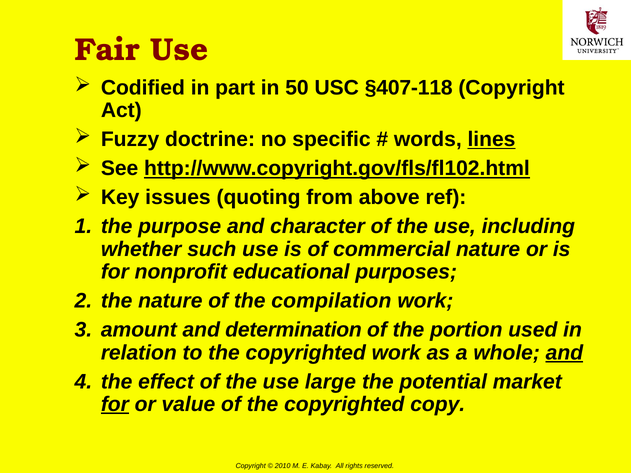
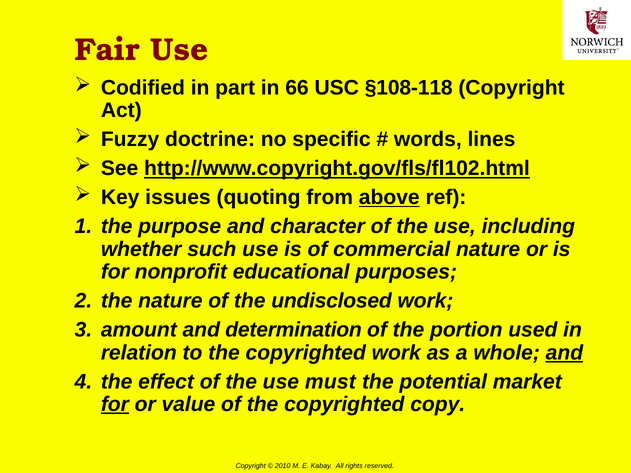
50: 50 -> 66 (297, 88)
§407-118: §407-118 -> §108-118 (409, 88)
lines underline: present -> none (491, 140)
above underline: none -> present (389, 198)
compilation: compilation -> undisclosed (332, 301)
large: large -> must (330, 382)
